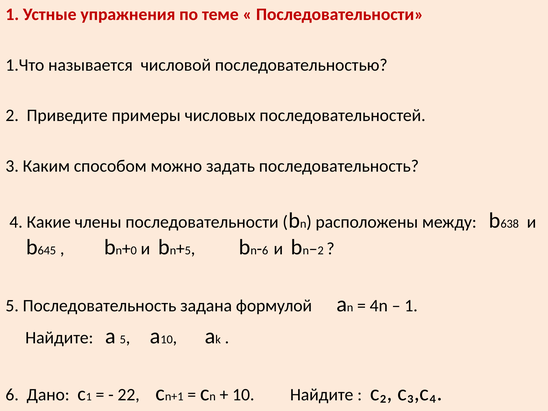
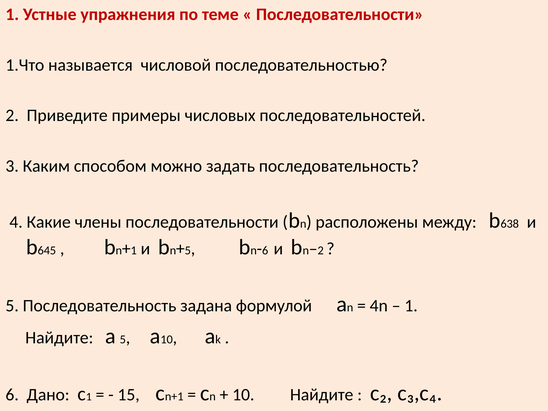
0: 0 -> 1 (134, 250)
22: 22 -> 15 (129, 395)
